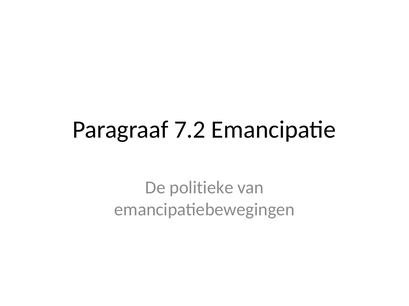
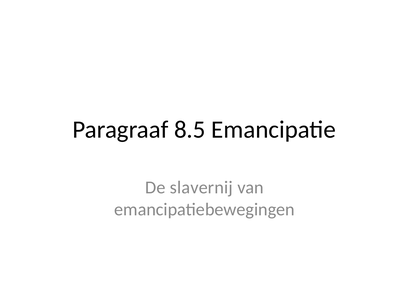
7.2: 7.2 -> 8.5 (190, 130)
politieke: politieke -> slavernij (201, 188)
